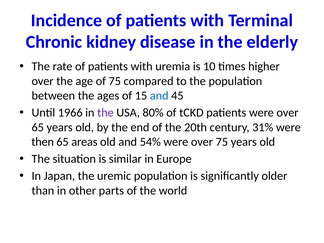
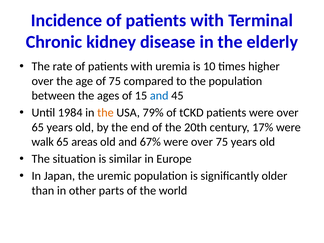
1966: 1966 -> 1984 (70, 113)
the colour: purple -> orange (105, 113)
80%: 80% -> 79% (153, 113)
31%: 31% -> 17% (263, 127)
then: then -> walk (43, 142)
54%: 54% -> 67% (150, 142)
